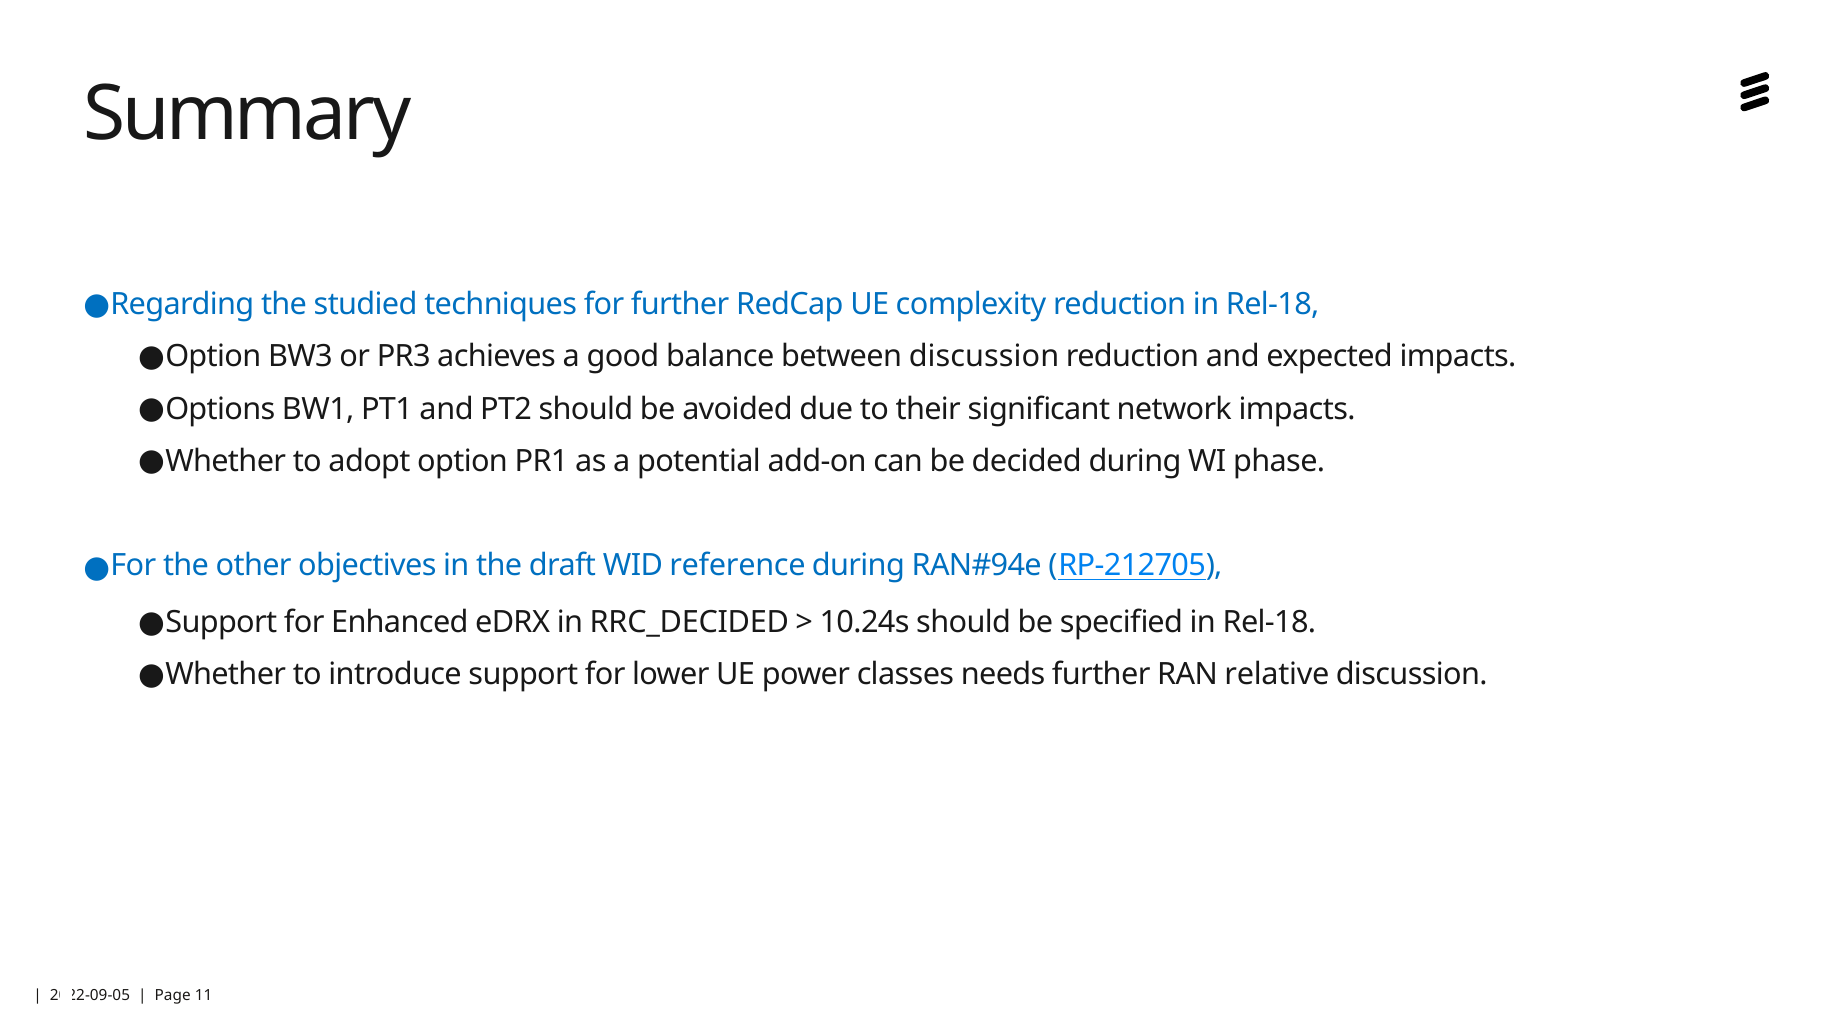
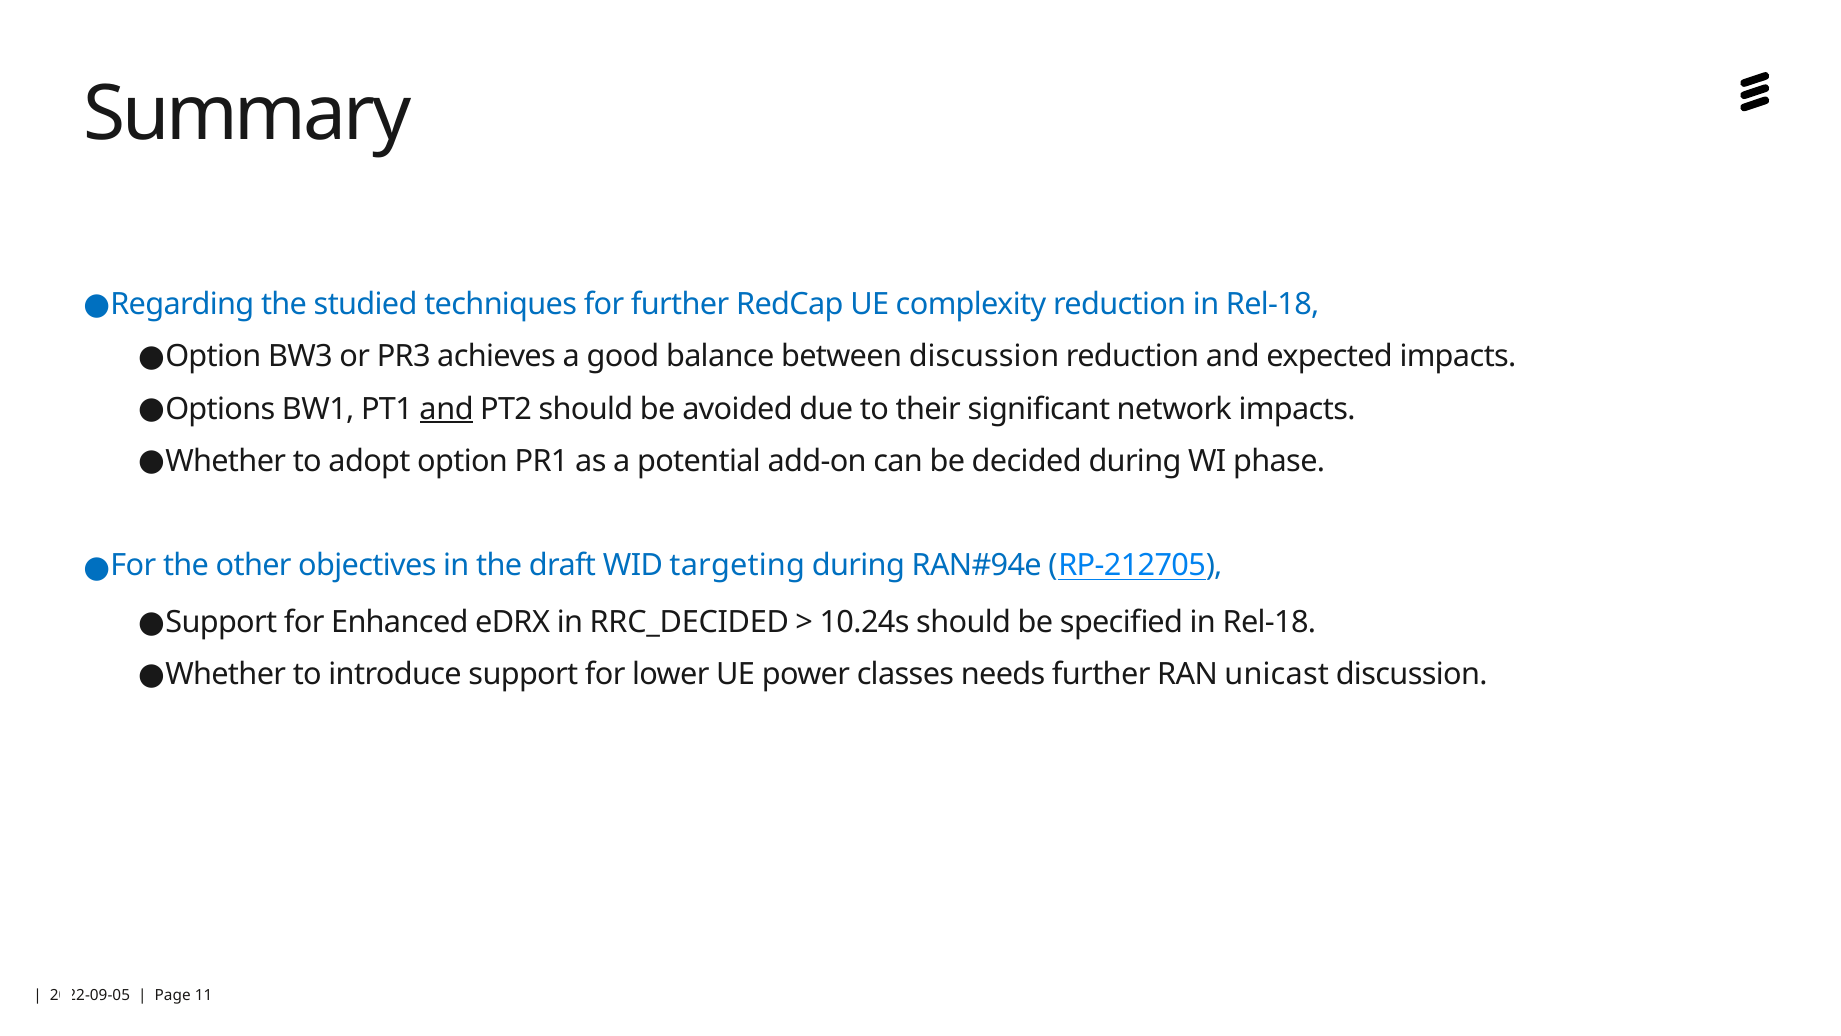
and underline: none -> present (447, 409)
reference: reference -> targeting (737, 565)
relative: relative -> unicast (1277, 674)
